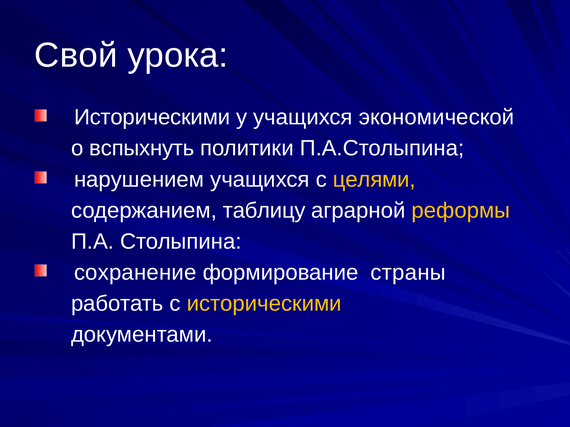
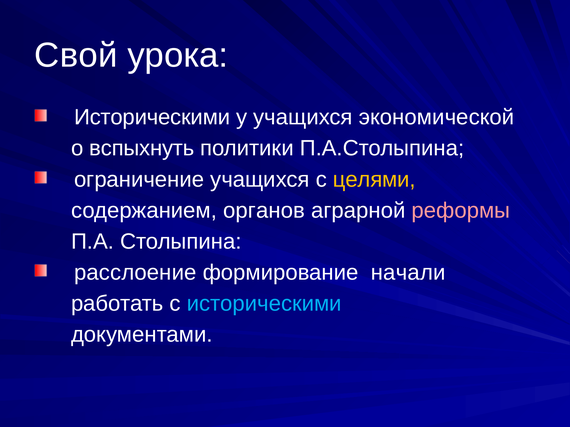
нарушением: нарушением -> ограничение (139, 180)
таблицу: таблицу -> органов (264, 211)
реформы colour: yellow -> pink (461, 211)
сохранение: сохранение -> расслоение (135, 273)
страны: страны -> начали (408, 273)
историческими colour: yellow -> light blue (264, 304)
